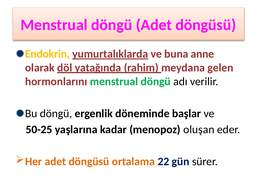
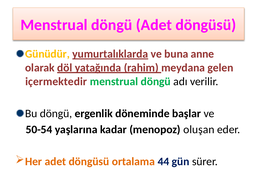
Endokrin: Endokrin -> Günüdür (47, 54)
hormonlarını: hormonlarını -> içermektedir (56, 81)
50-25: 50-25 -> 50-54 (39, 129)
22: 22 -> 44 (163, 161)
